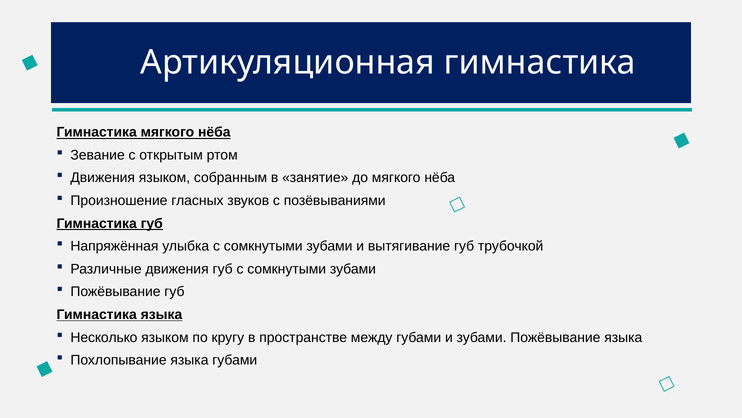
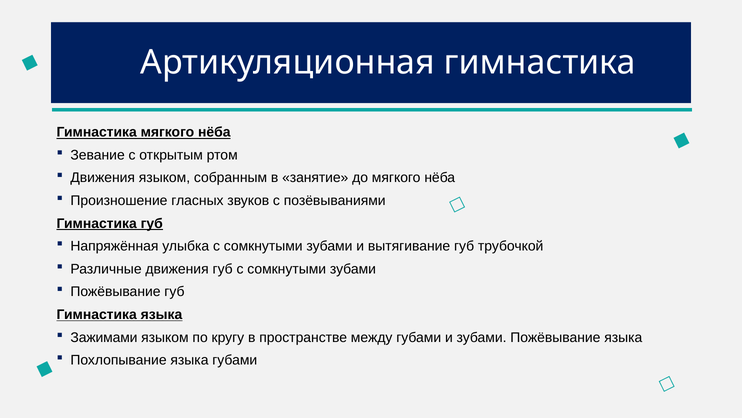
Несколько: Несколько -> Зажимами (104, 337)
